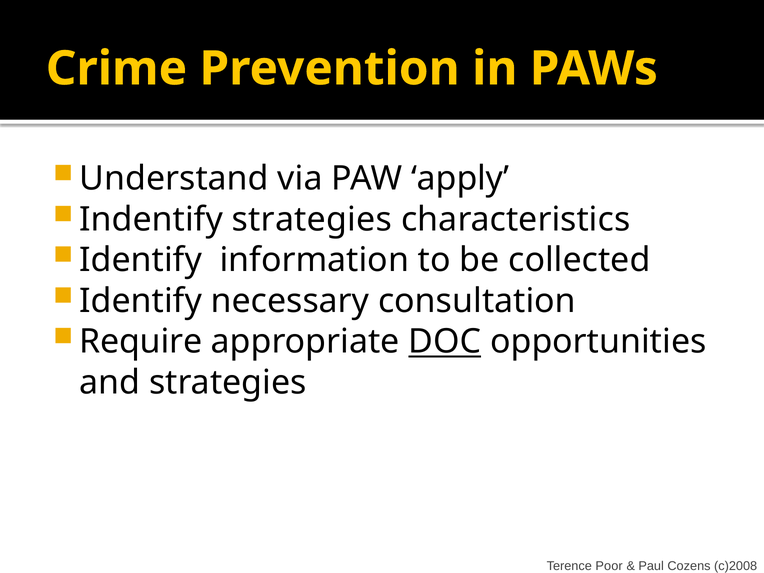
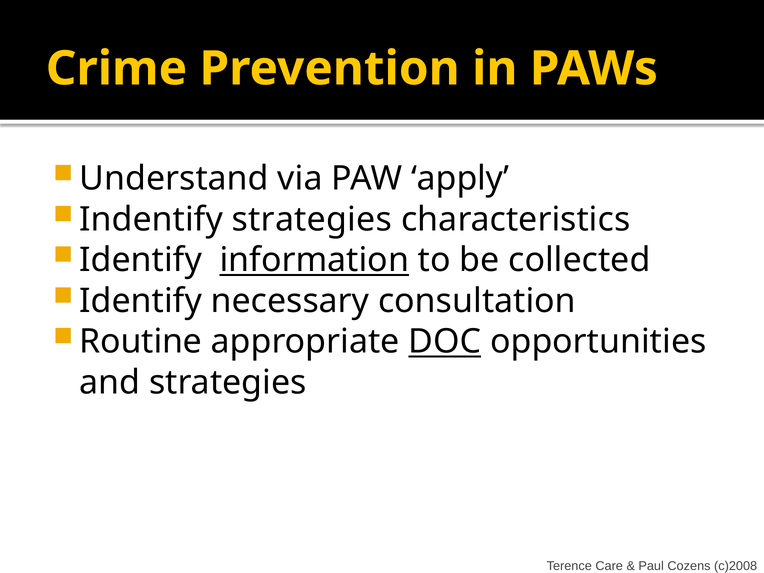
information underline: none -> present (314, 260)
Require: Require -> Routine (141, 342)
Poor: Poor -> Care (609, 566)
